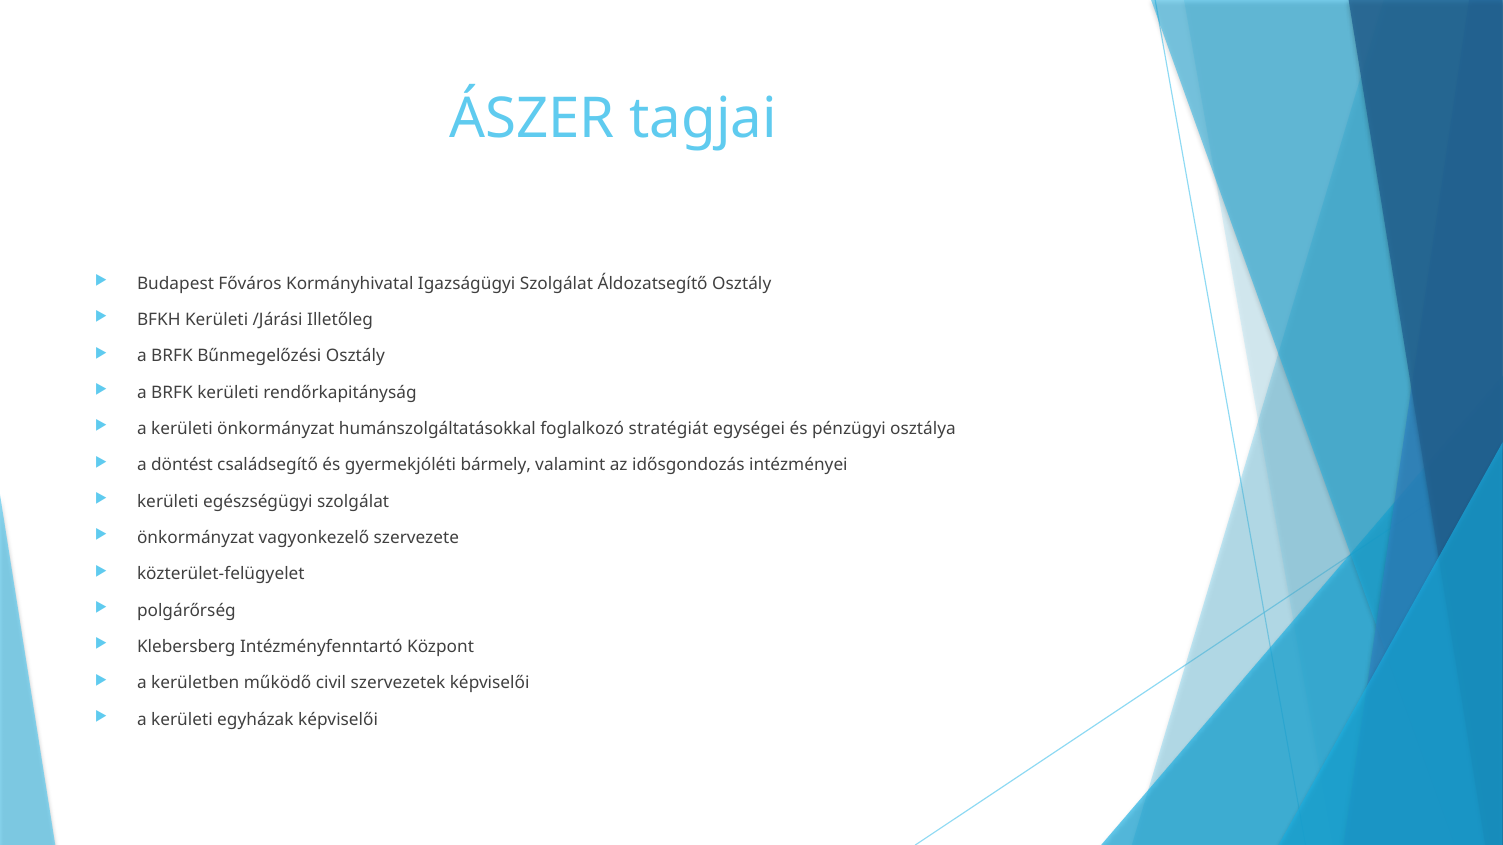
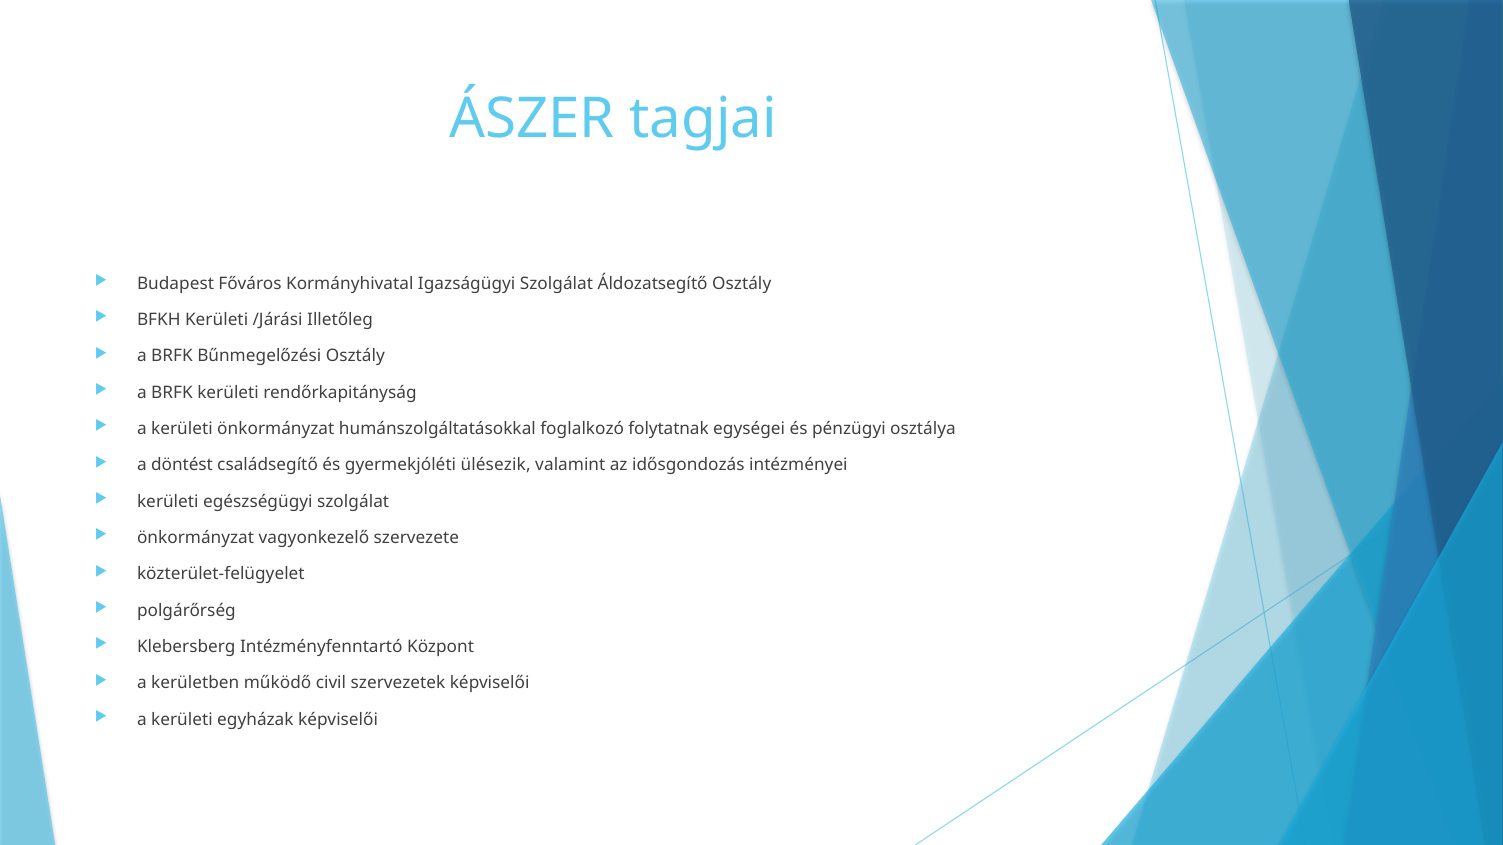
stratégiát: stratégiát -> folytatnak (669, 429)
bármely: bármely -> ülésezik (496, 465)
